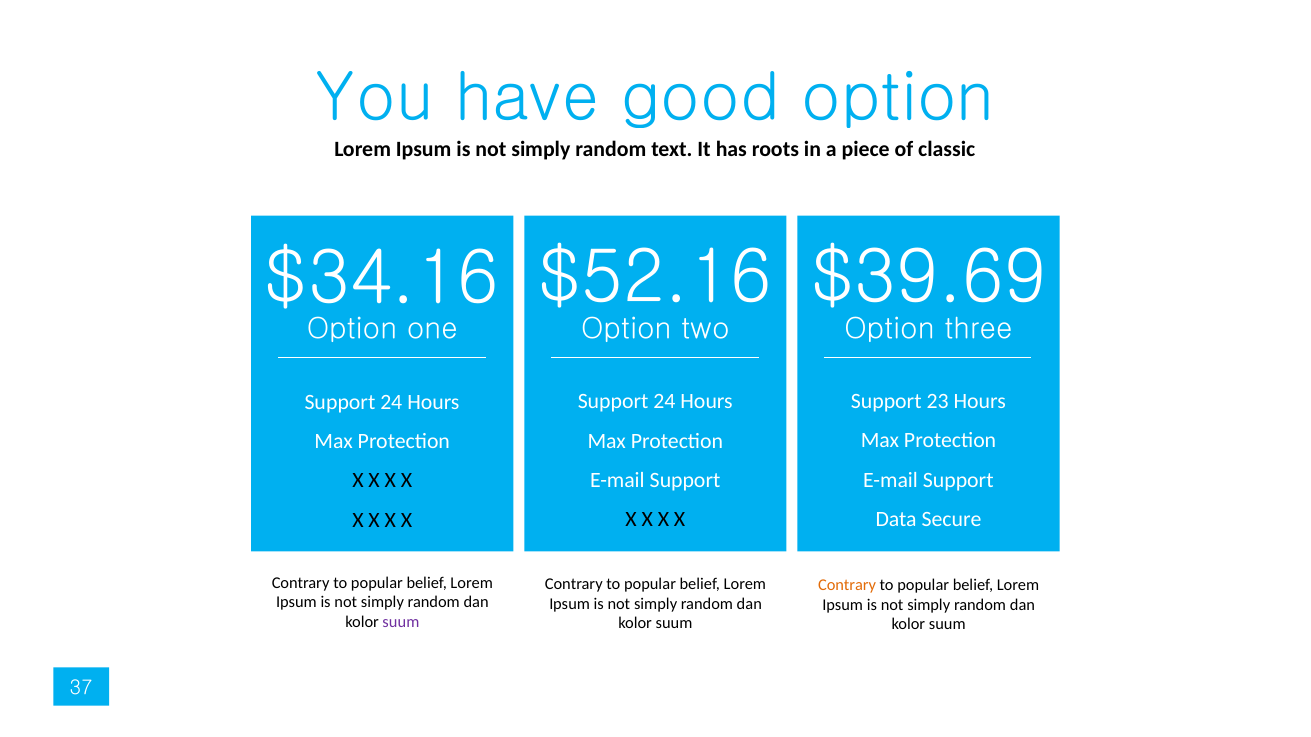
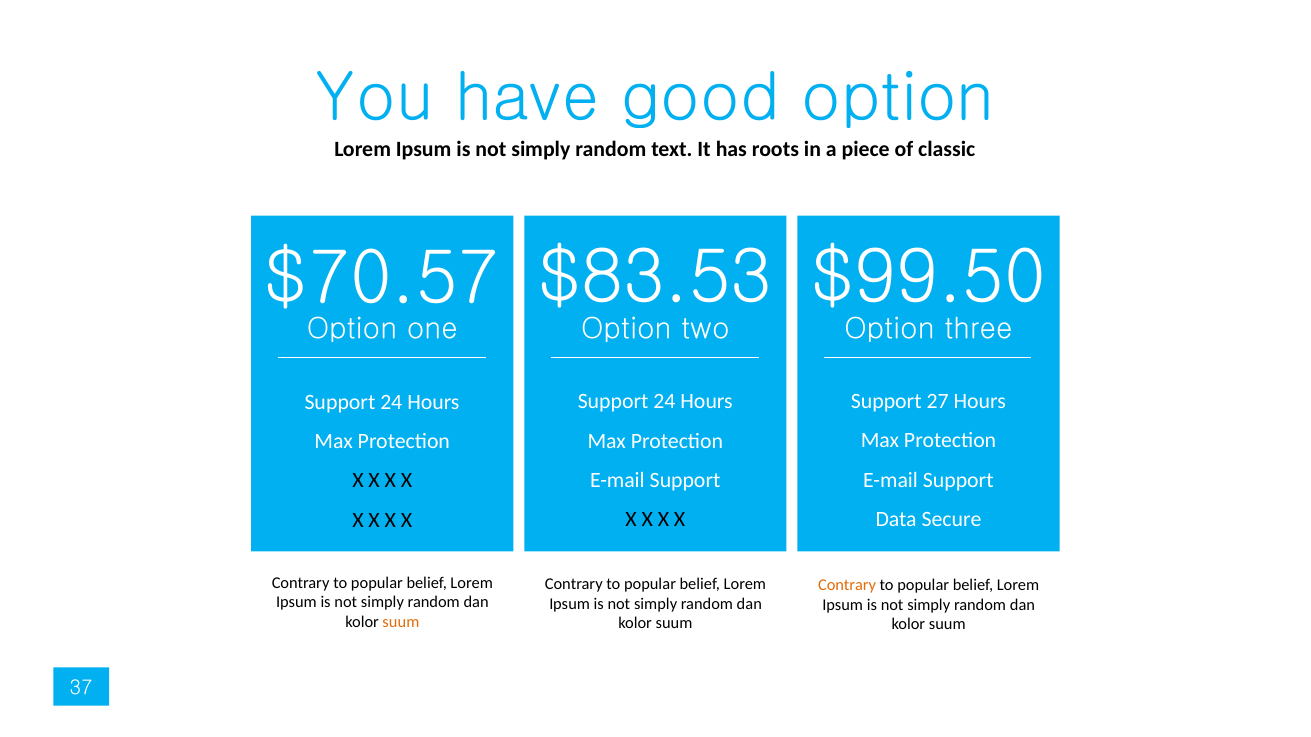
$39.69: $39.69 -> $99.50 (929, 278)
$52.16: $52.16 -> $83.53 (655, 278)
$34.16: $34.16 -> $70.57 (382, 278)
23: 23 -> 27 (938, 402)
suum colour: purple -> orange (401, 623)
